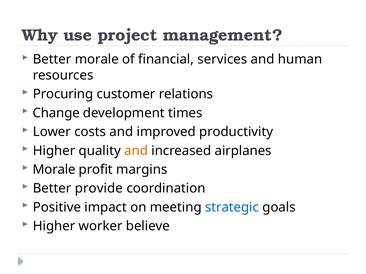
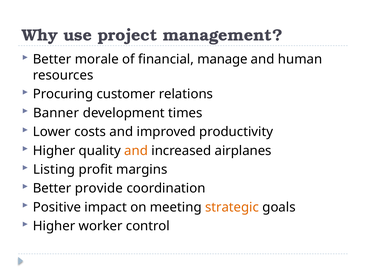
services: services -> manage (222, 59)
Change: Change -> Banner (56, 113)
Morale: Morale -> Listing (54, 170)
strategic colour: blue -> orange (232, 208)
believe: believe -> control (148, 227)
